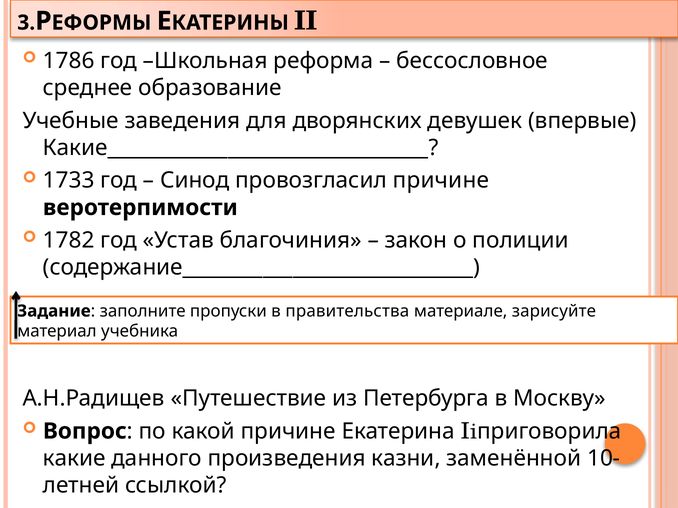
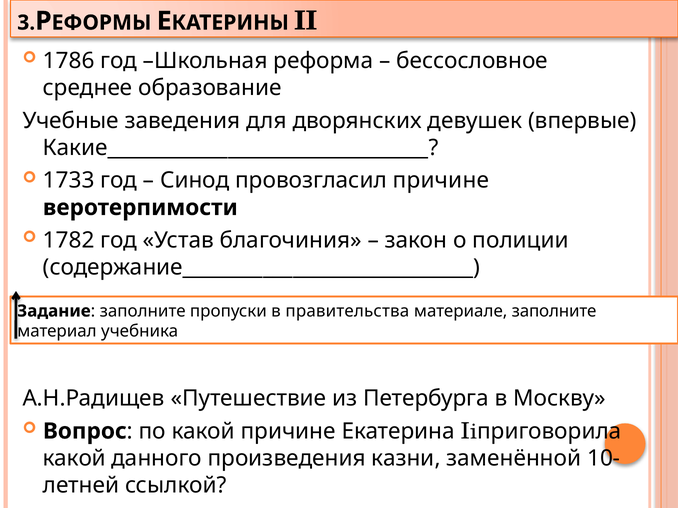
материале зарисуйте: зарисуйте -> заполните (554, 311)
какие: какие -> какой (74, 459)
